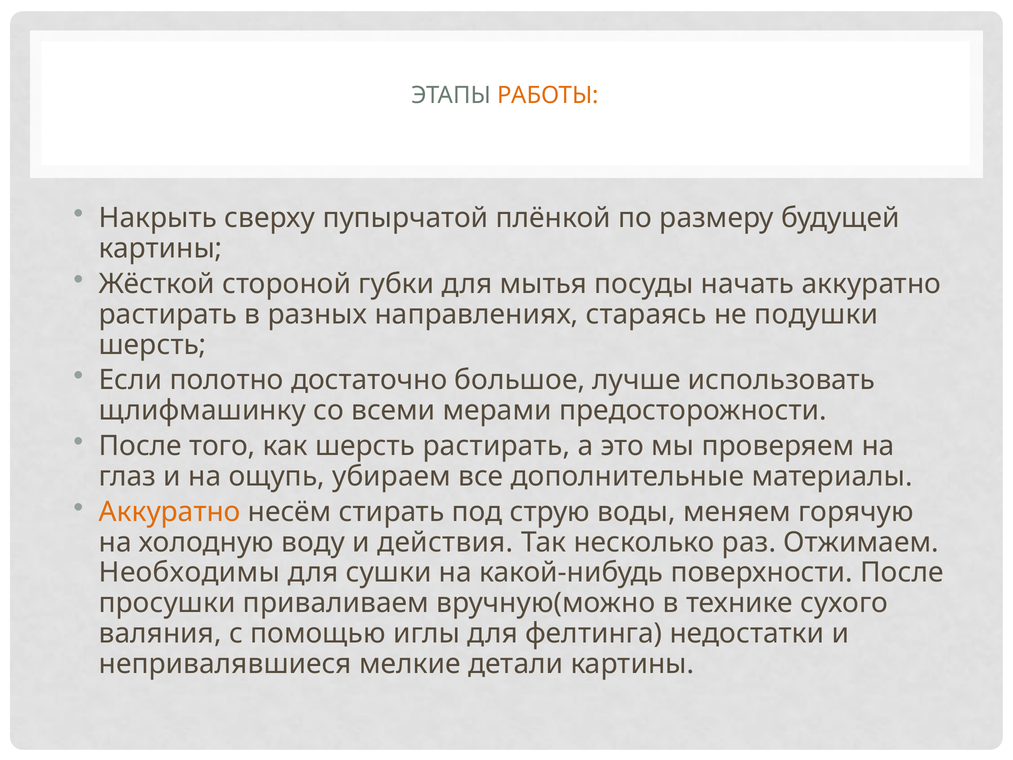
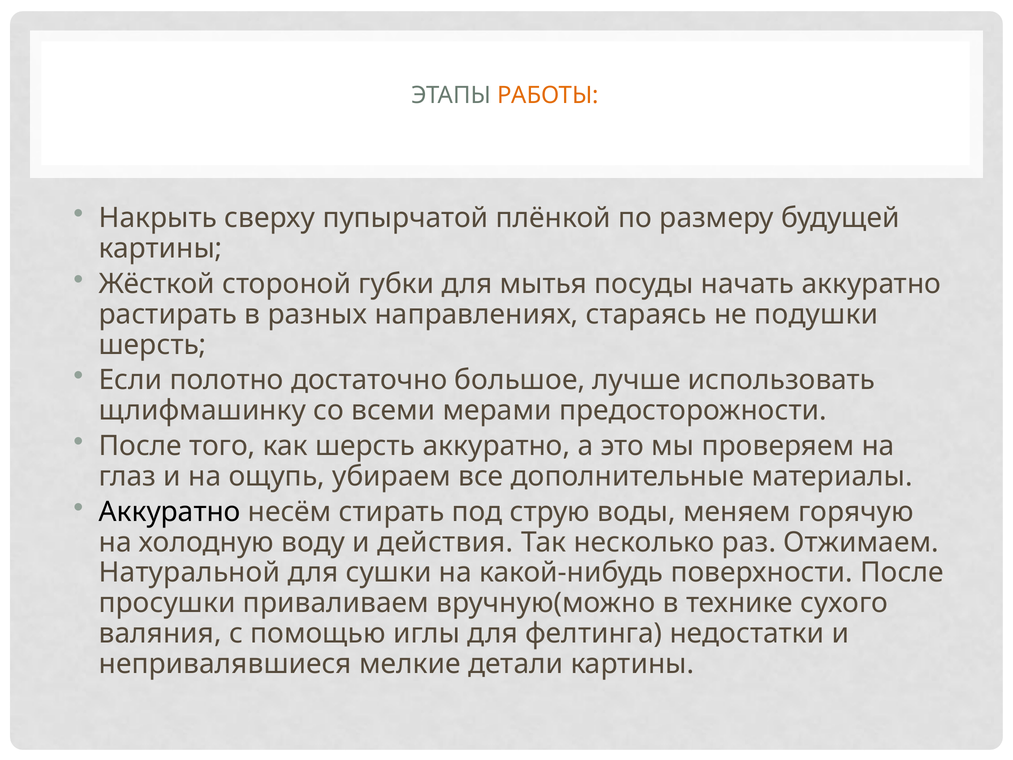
шерсть растирать: растирать -> аккуратно (496, 446)
Аккуратно colour: orange -> black (170, 512)
Необходимы: Необходимы -> Натуральной (190, 572)
